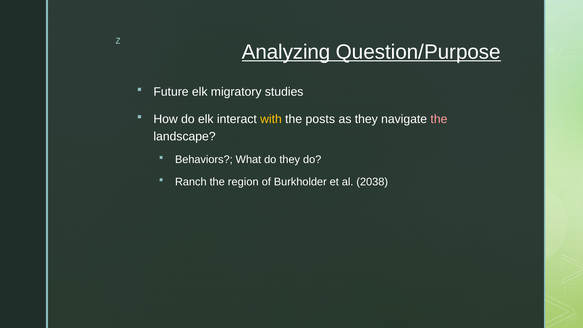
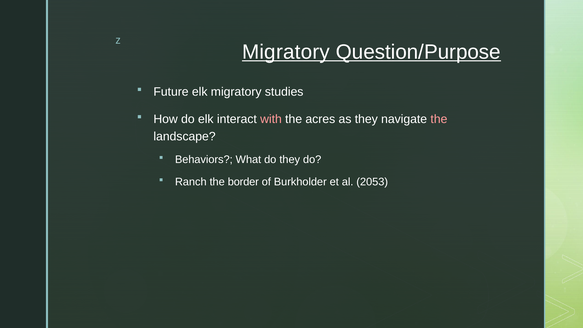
Analyzing: Analyzing -> Migratory (286, 52)
with colour: yellow -> pink (271, 119)
posts: posts -> acres (320, 119)
region: region -> border (243, 182)
2038: 2038 -> 2053 (372, 182)
